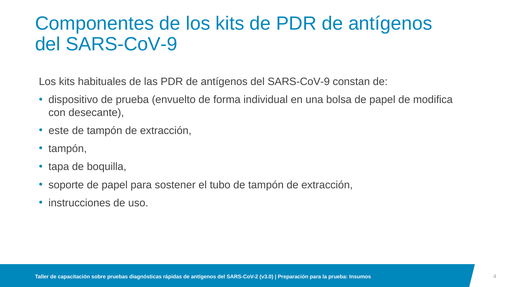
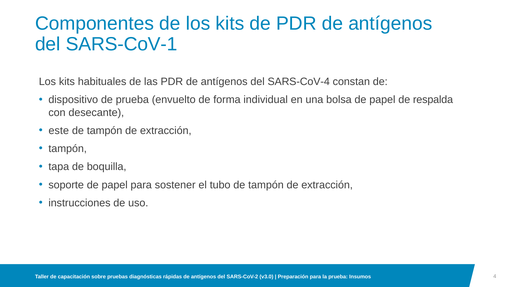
SARS-CoV-9: SARS-CoV-9 -> SARS-CoV-1 (122, 44)
SARS-CoV-9: SARS-CoV-9 -> SARS-CoV-4 (299, 82)
modifica: modifica -> respalda (433, 100)
